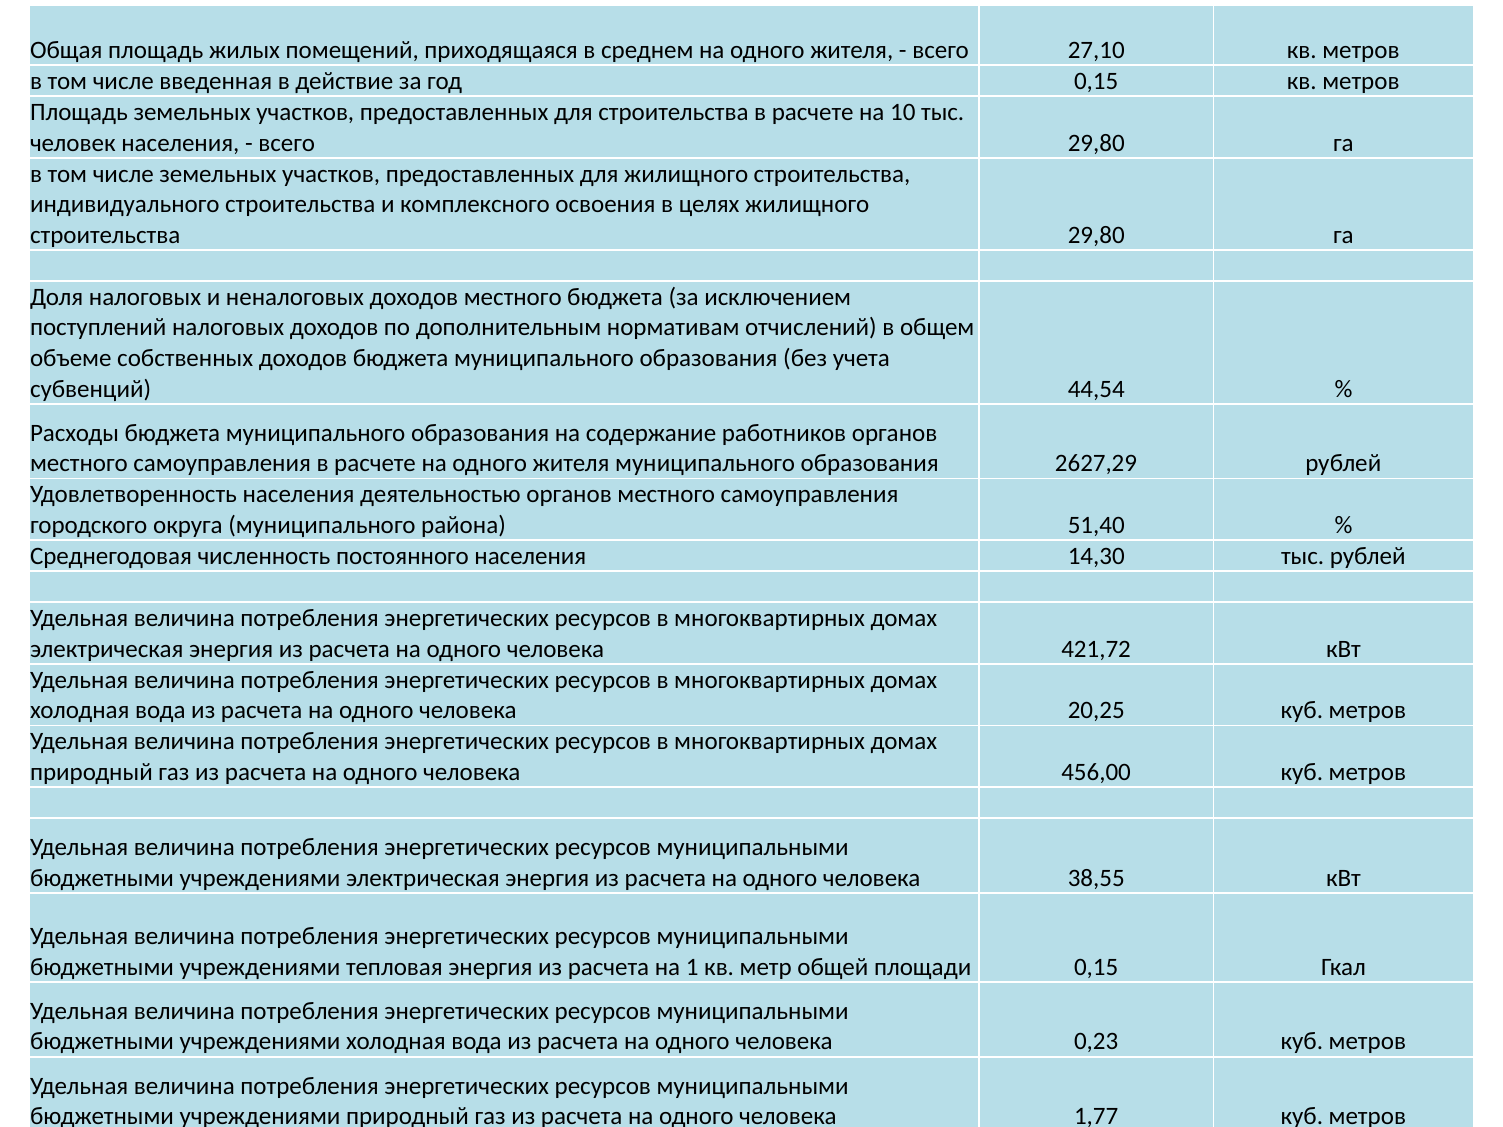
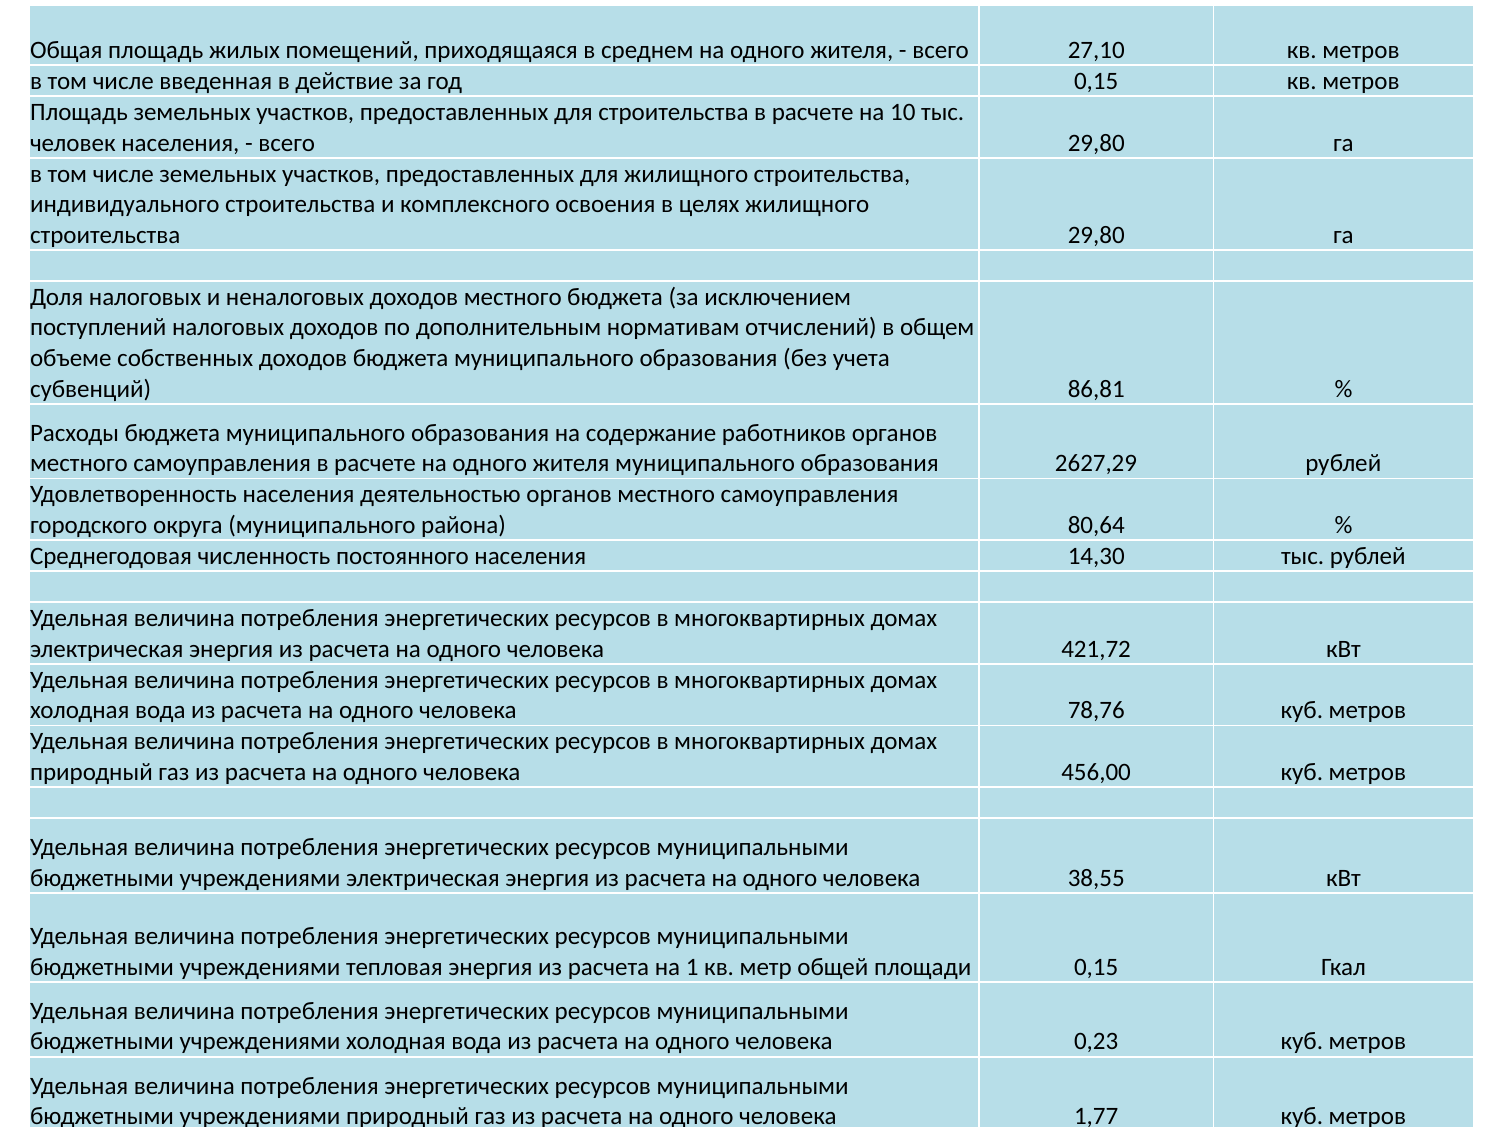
44,54: 44,54 -> 86,81 (1096, 389)
51,40: 51,40 -> 80,64 (1096, 525)
20,25: 20,25 -> 78,76 (1096, 711)
